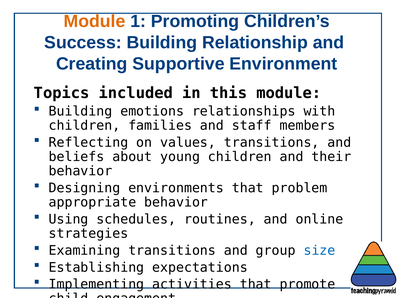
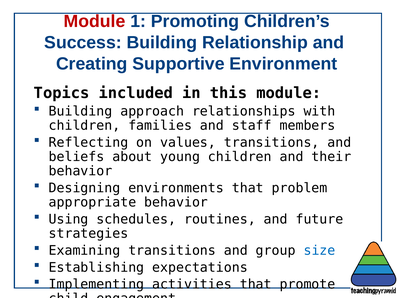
Module colour: orange -> red (95, 21)
emotions: emotions -> approach (152, 111)
online: online -> future (319, 219)
